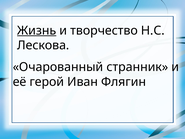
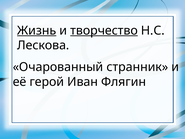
творчество underline: none -> present (104, 30)
